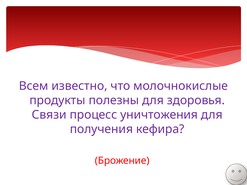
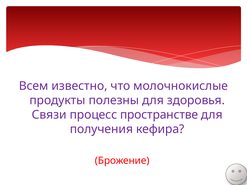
уничтожения: уничтожения -> пространстве (159, 115)
